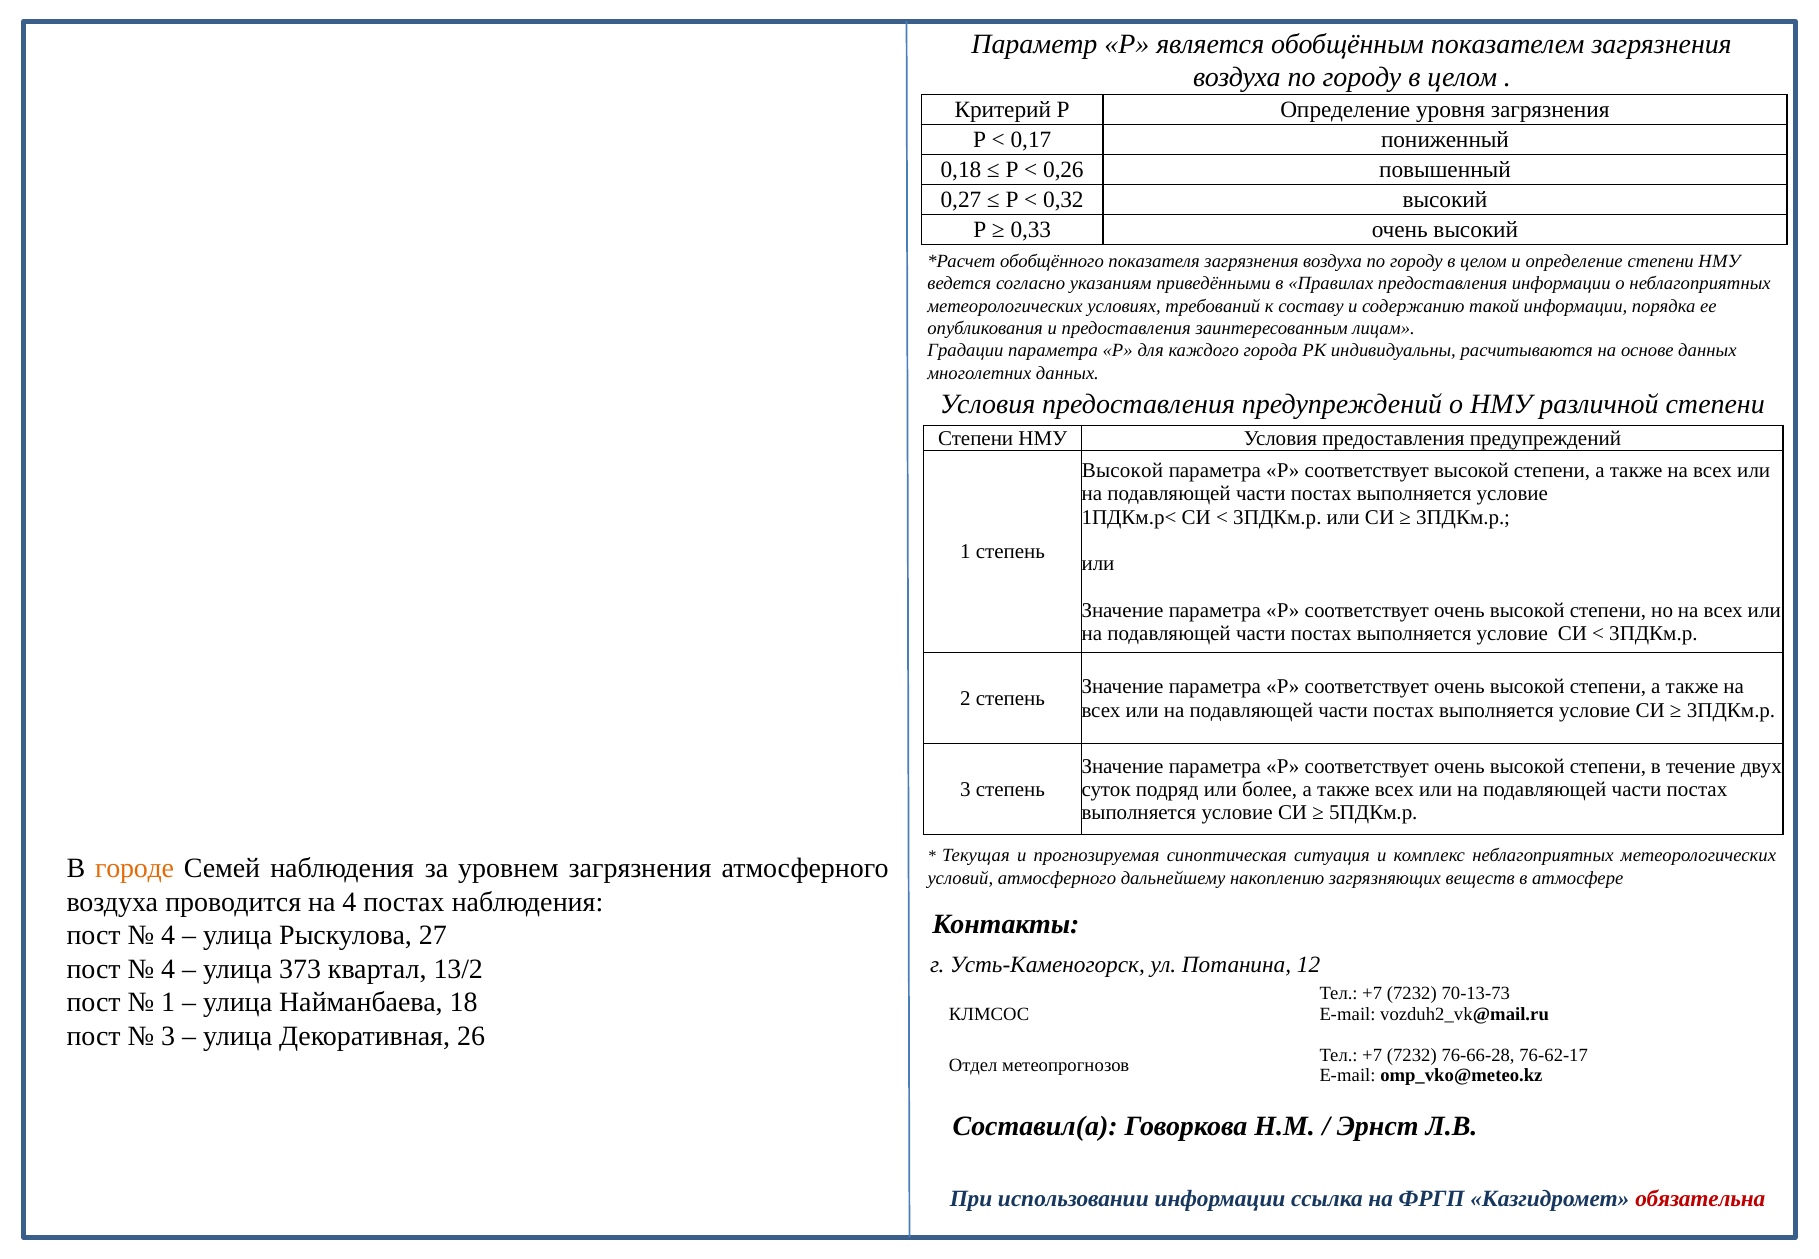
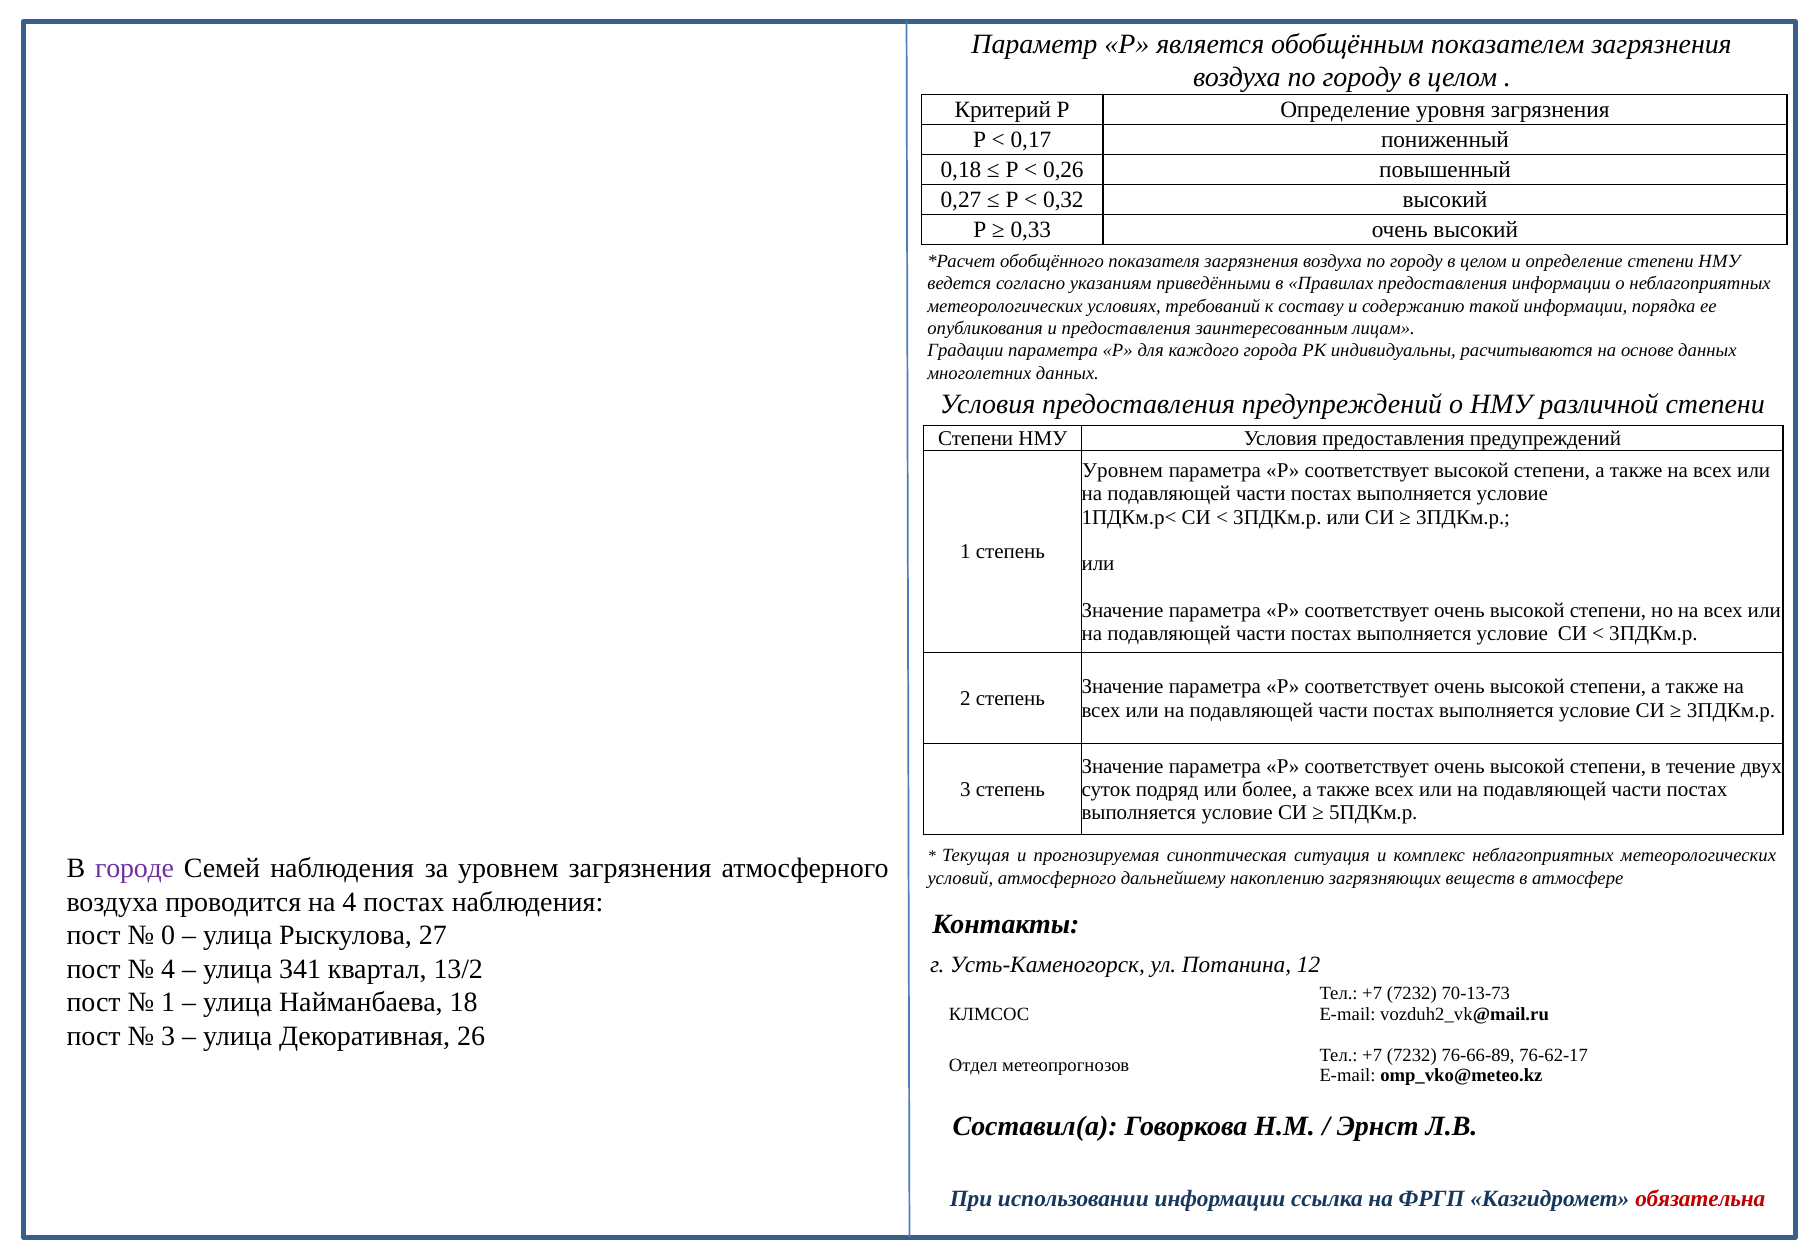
Высокой: Высокой -> Уровнем (1122, 471)
городе colour: orange -> purple (135, 868)
4: 4 -> 0 (168, 936)
373: 373 -> 341 (300, 969)
76-66-28: 76-66-28 -> 76-66-89 (1478, 1055)
